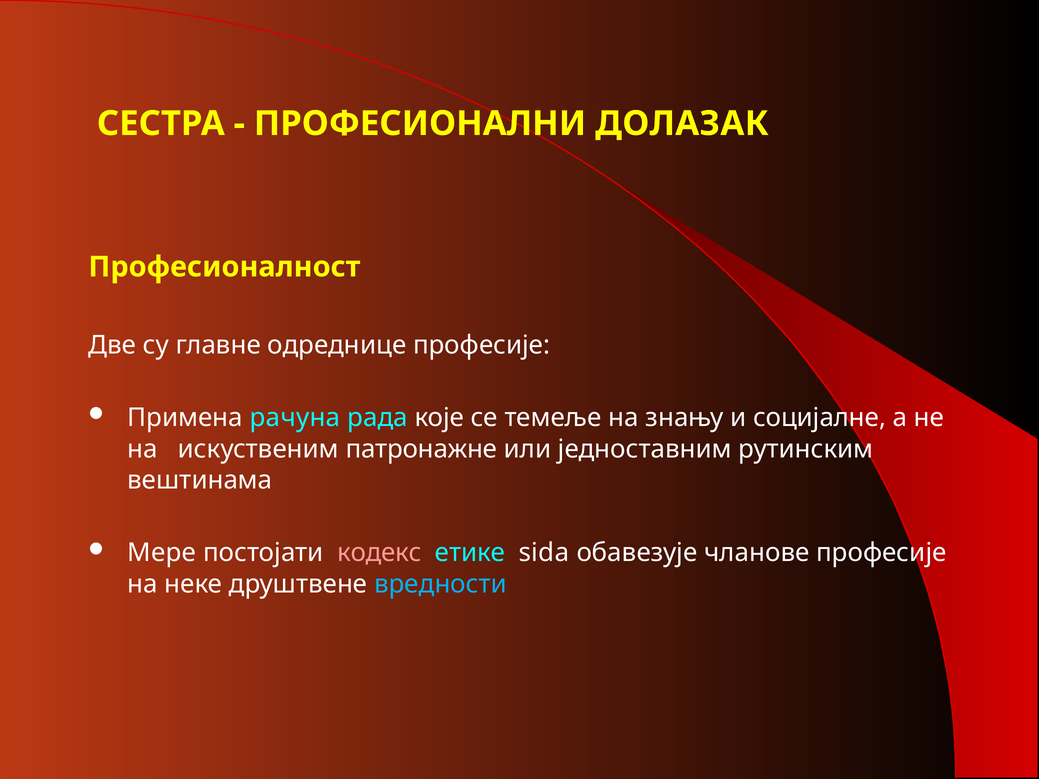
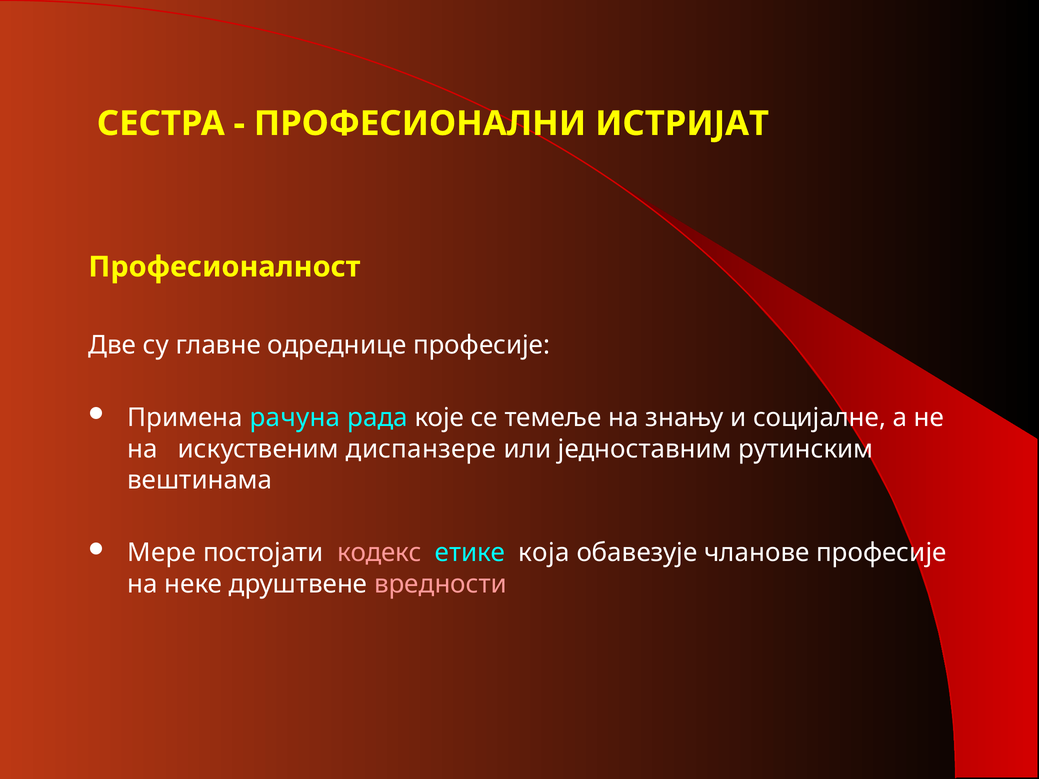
ДОЛАЗАК: ДОЛАЗАК -> ИСТРИЈАТ (682, 124)
патронажне: патронажне -> диспанзере (421, 449)
sida: sida -> која (544, 553)
вредности colour: light blue -> pink (440, 584)
